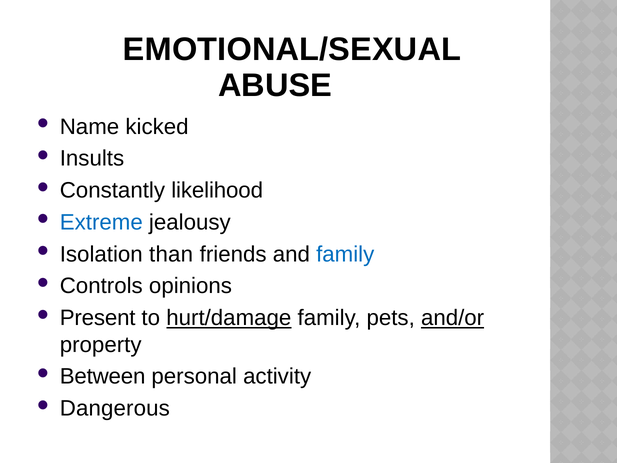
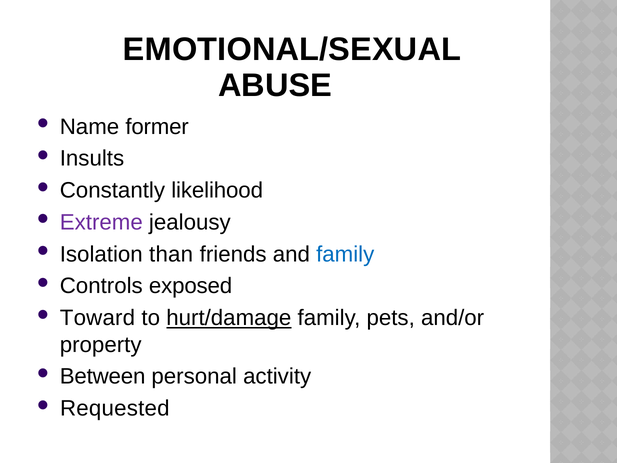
kicked: kicked -> former (157, 127)
Extreme colour: blue -> purple (101, 222)
opinions: opinions -> exposed (191, 286)
Present: Present -> Toward (97, 318)
and/or underline: present -> none (453, 318)
Dangerous: Dangerous -> Requested (115, 408)
